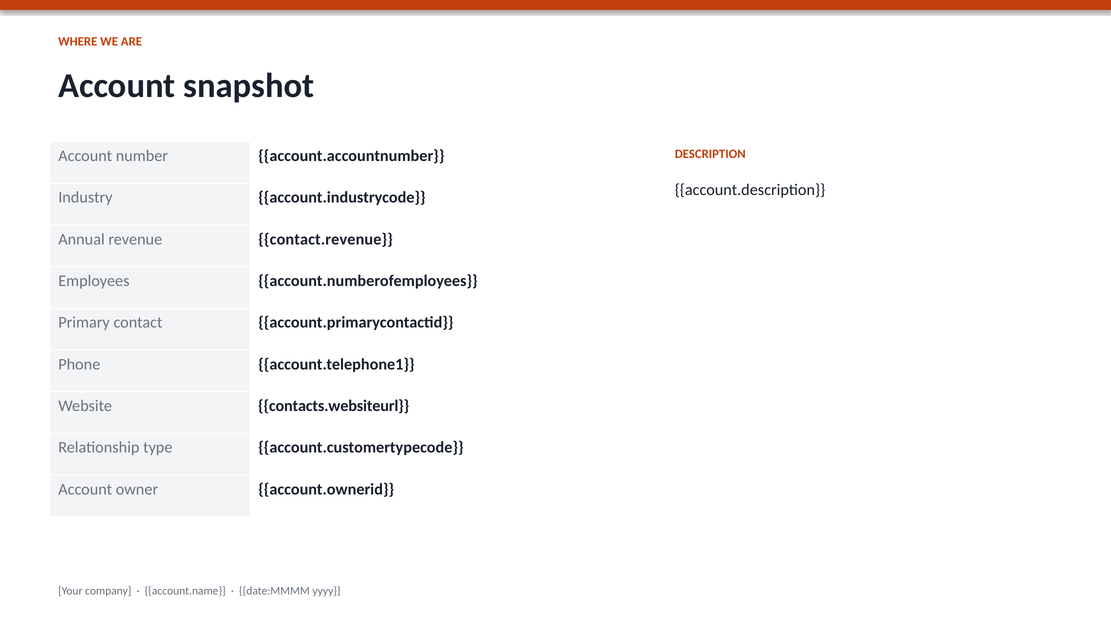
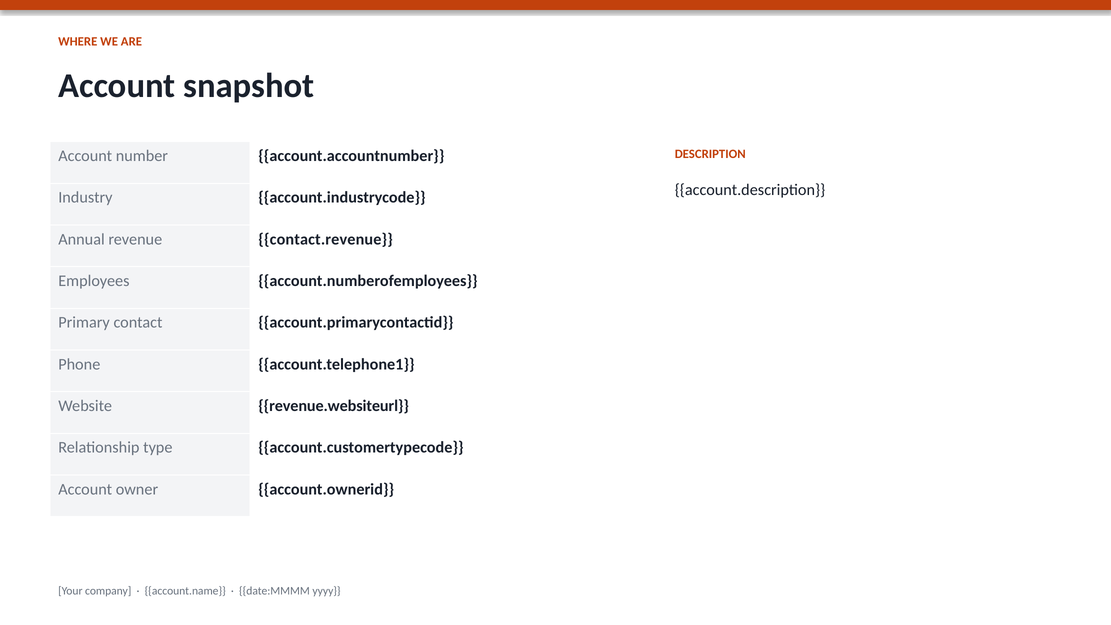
contacts.websiteurl: contacts.websiteurl -> revenue.websiteurl (334, 406)
